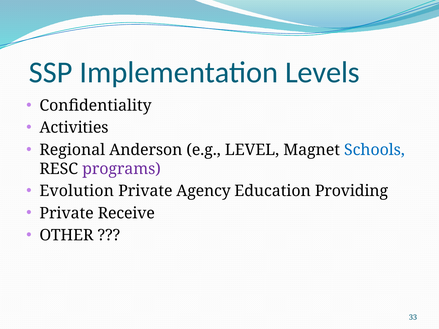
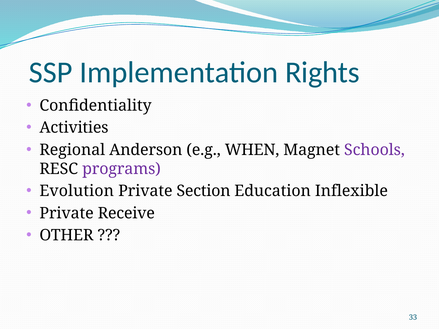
Levels: Levels -> Rights (322, 73)
LEVEL: LEVEL -> WHEN (252, 150)
Schools colour: blue -> purple (374, 150)
Agency: Agency -> Section (204, 191)
Providing: Providing -> Inflexible (351, 191)
